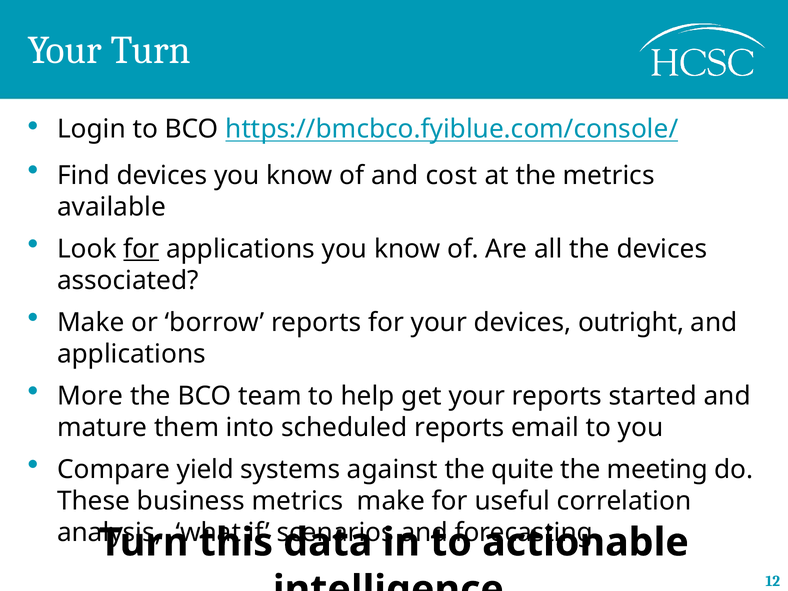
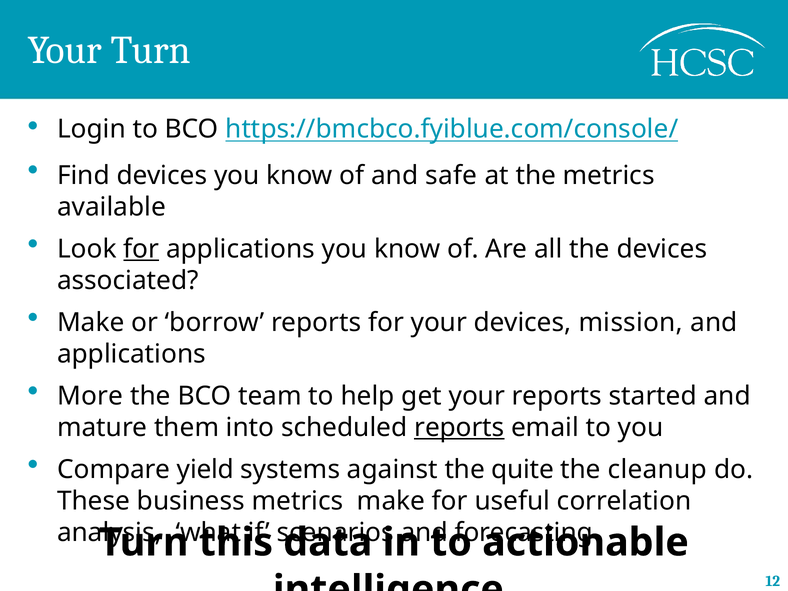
cost: cost -> safe (451, 175)
outright: outright -> mission (631, 322)
reports underline: none -> present (459, 428)
meeting: meeting -> cleanup (657, 470)
